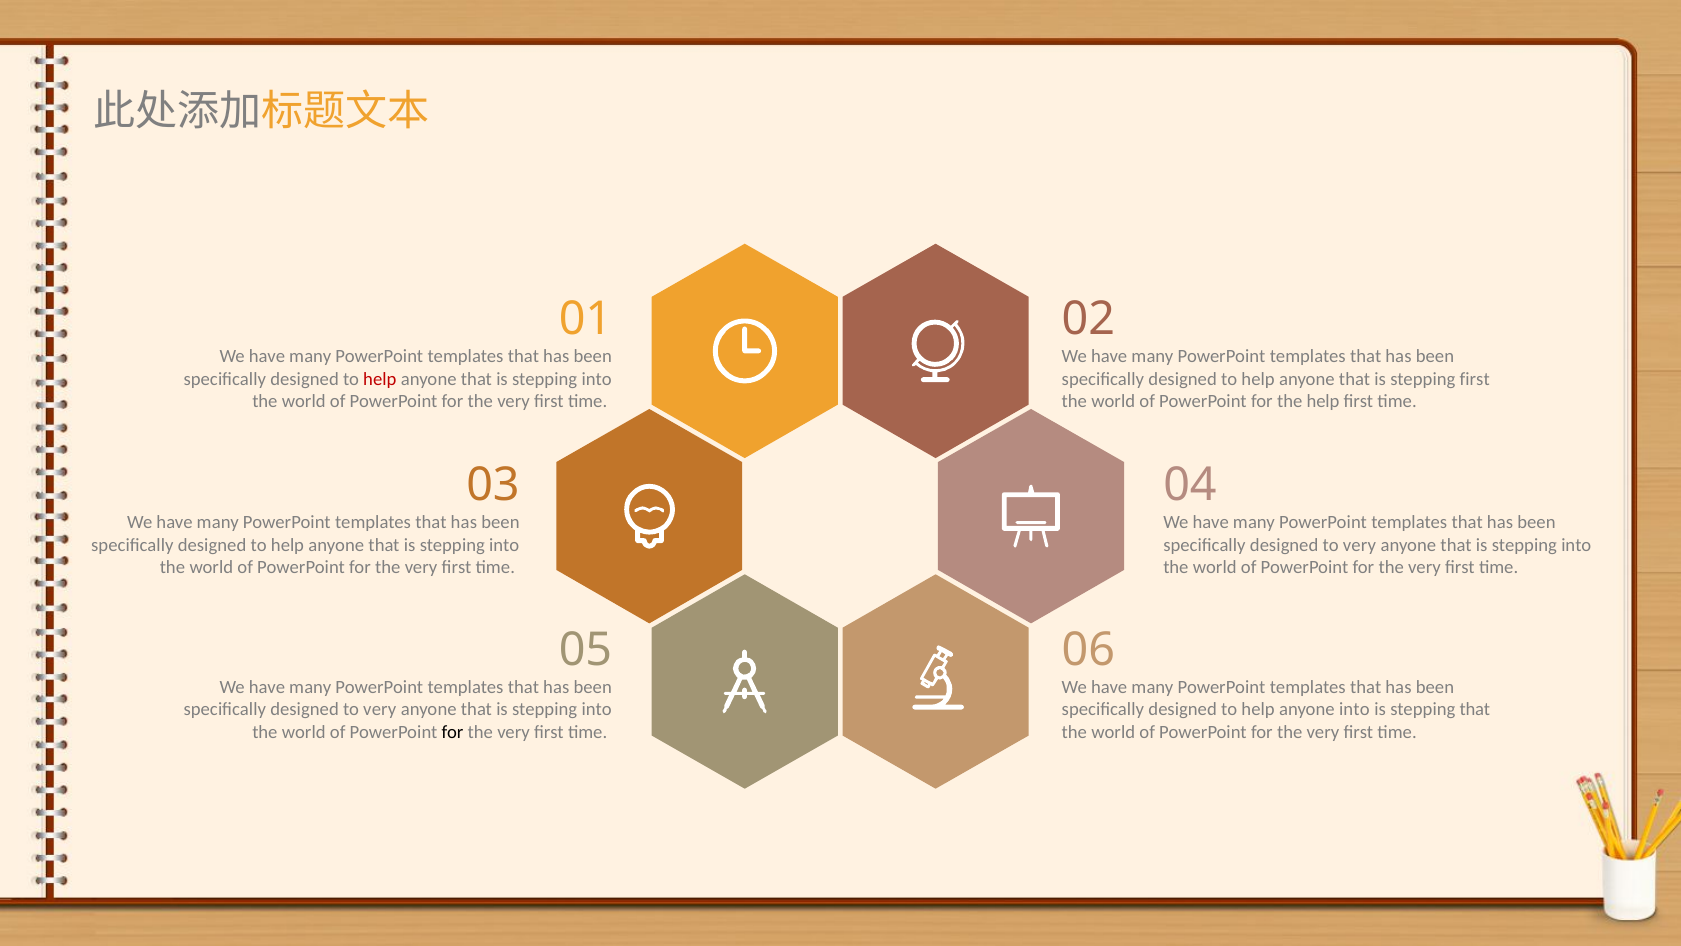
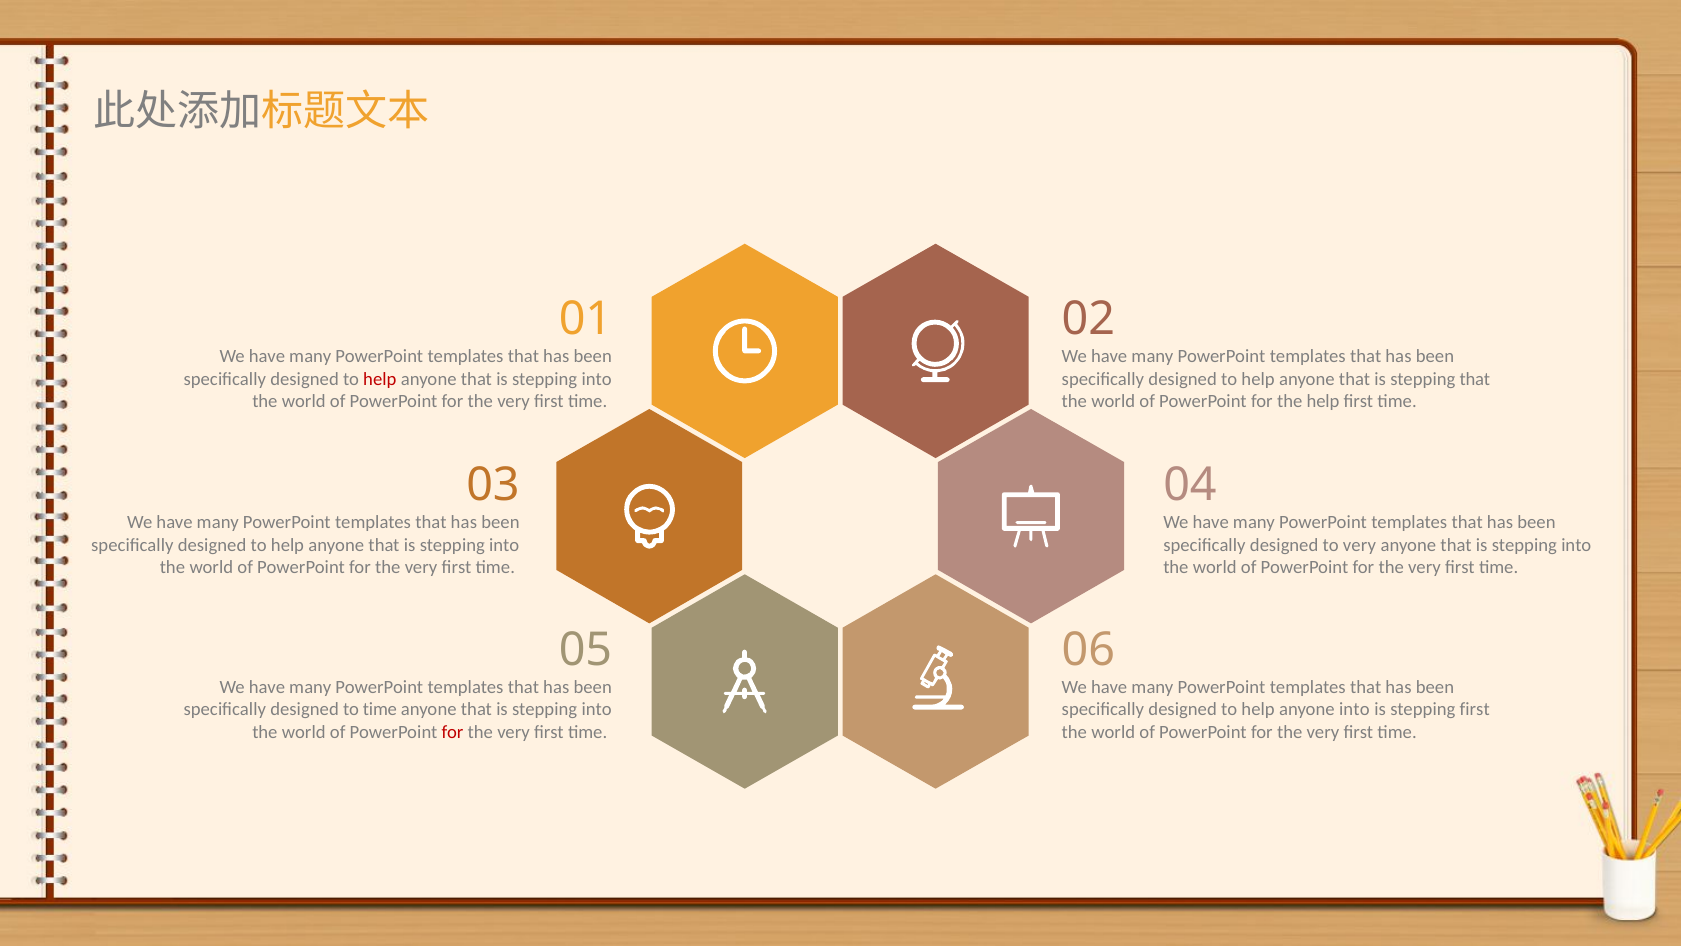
stepping first: first -> that (1475, 379)
very: very -> time (380, 709)
stepping that: that -> first (1475, 709)
for colour: black -> red (453, 732)
